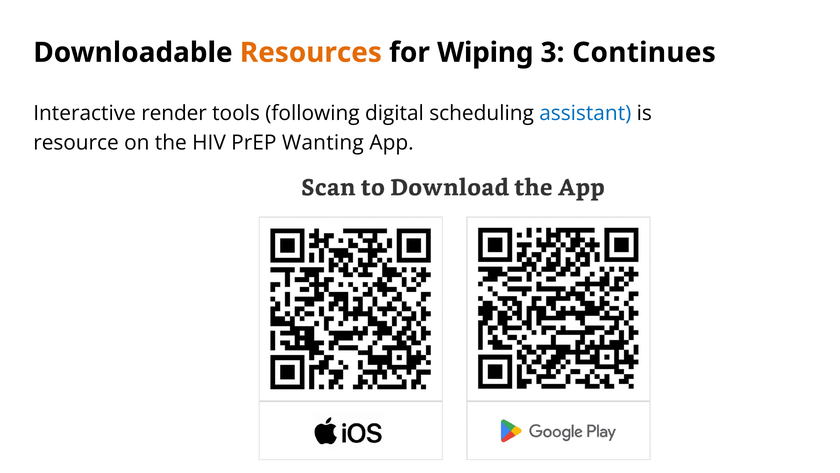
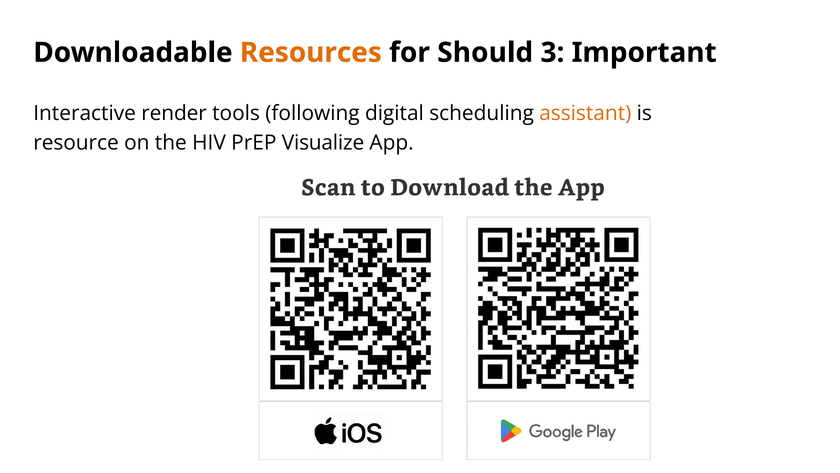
Wiping: Wiping -> Should (485, 53)
Continues: Continues -> Important (644, 53)
assistant colour: blue -> orange (585, 113)
Wanting: Wanting -> Visualize (323, 143)
